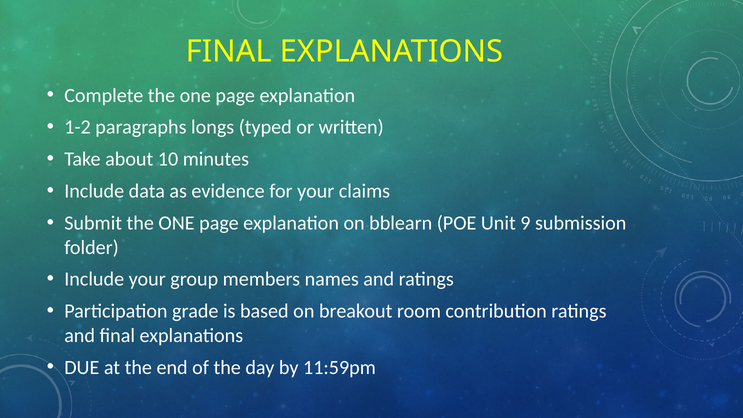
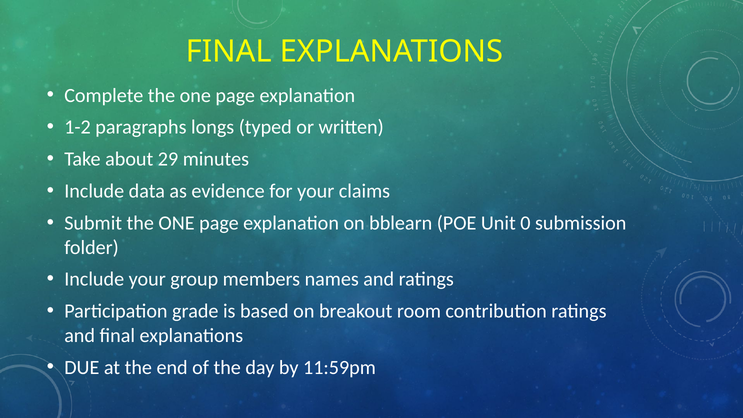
10: 10 -> 29 (168, 159)
9: 9 -> 0 (525, 223)
